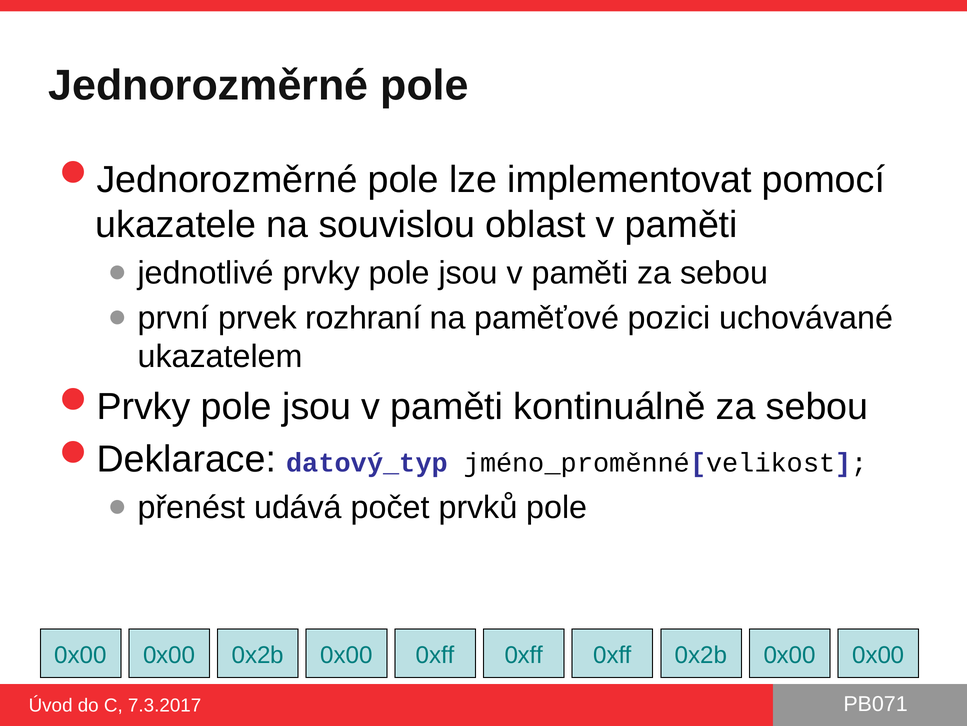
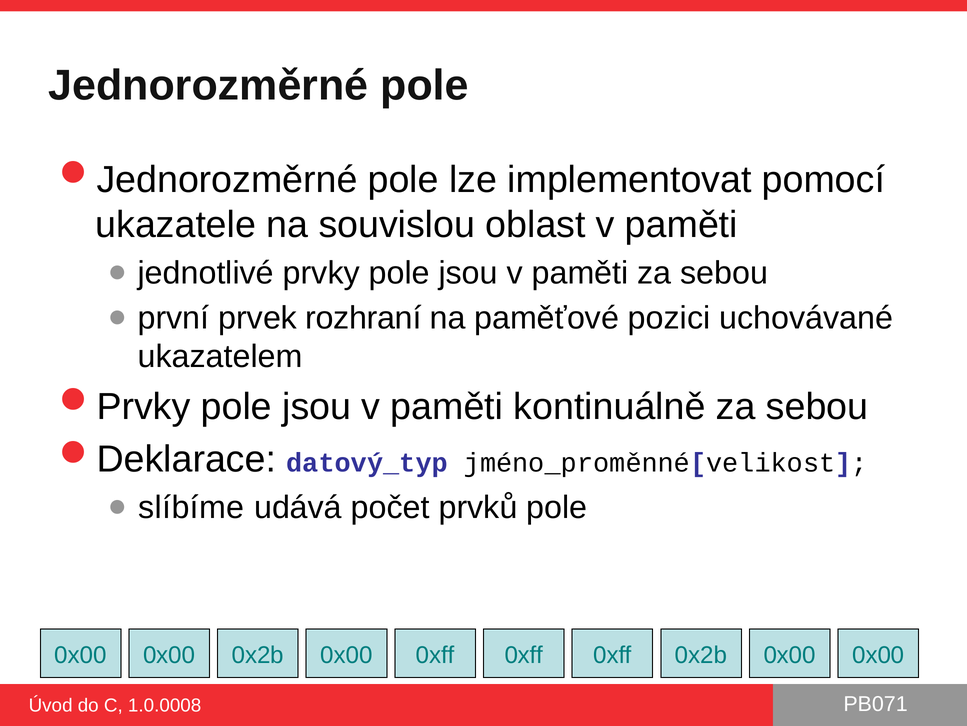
přenést: přenést -> slíbíme (191, 507)
7.3.2017: 7.3.2017 -> 1.0.0008 (165, 705)
